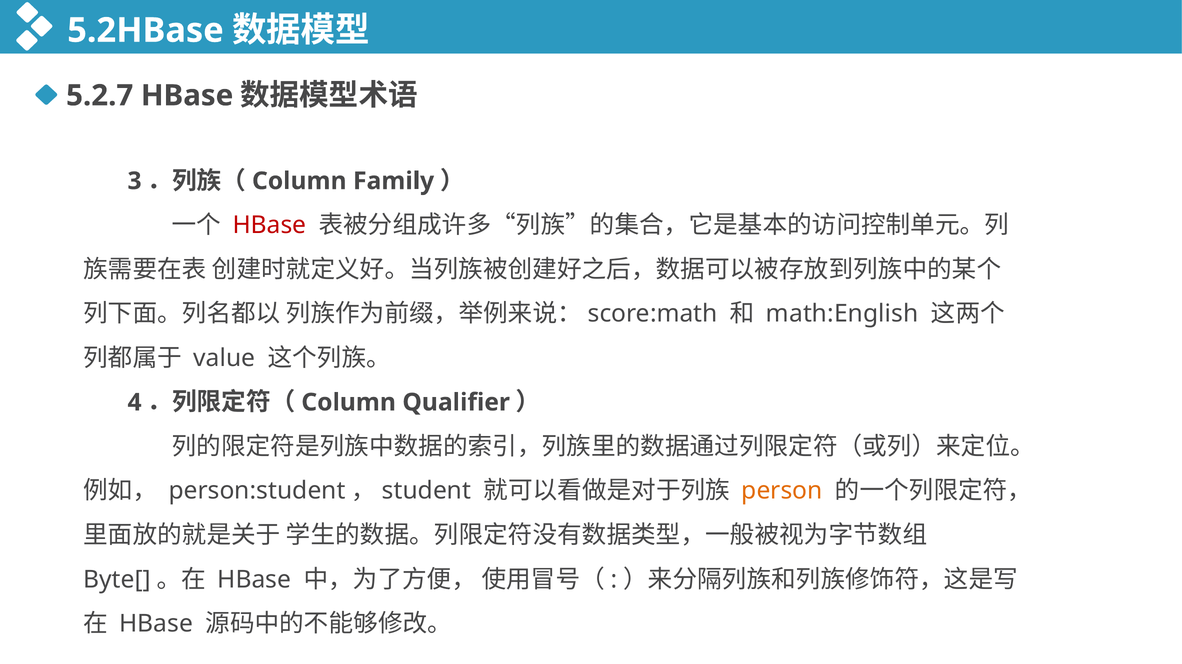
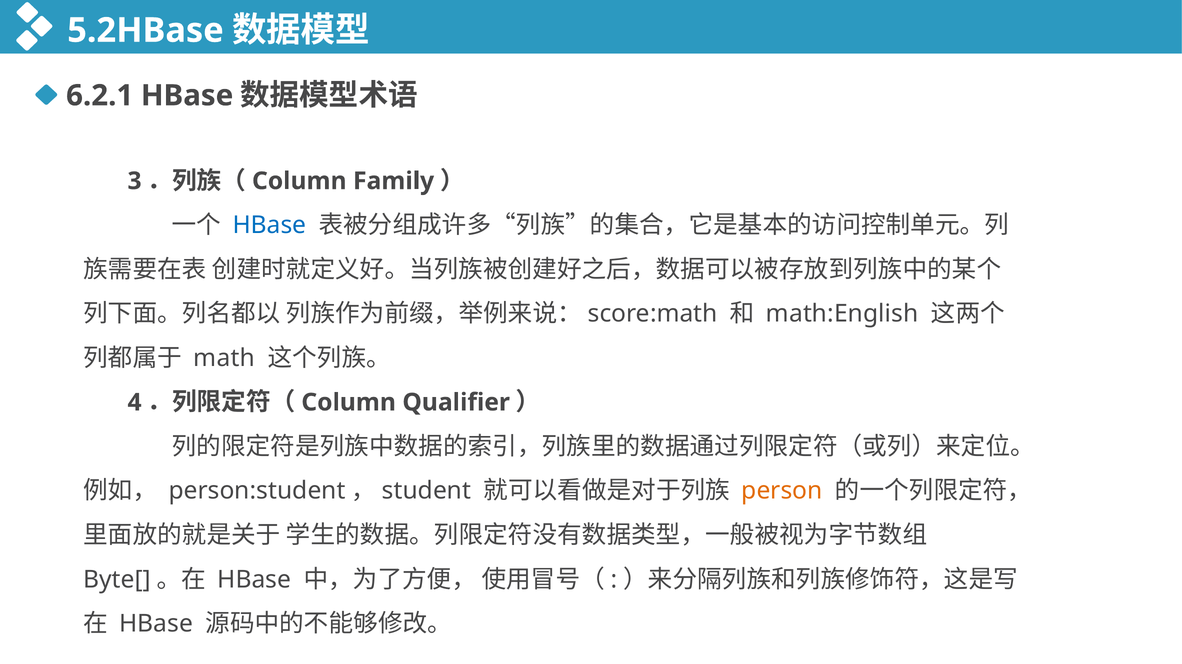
5.2.7: 5.2.7 -> 6.2.1 (100, 96)
HBase colour: red -> blue (269, 225)
value: value -> math (224, 358)
